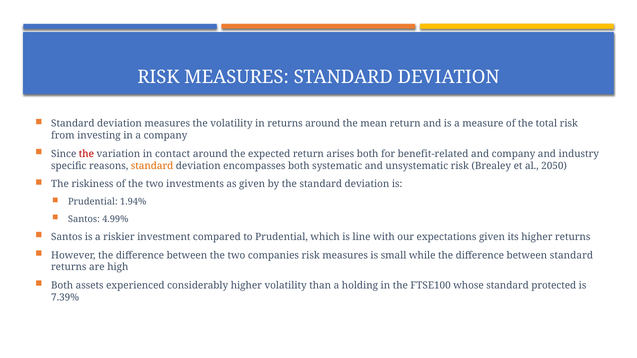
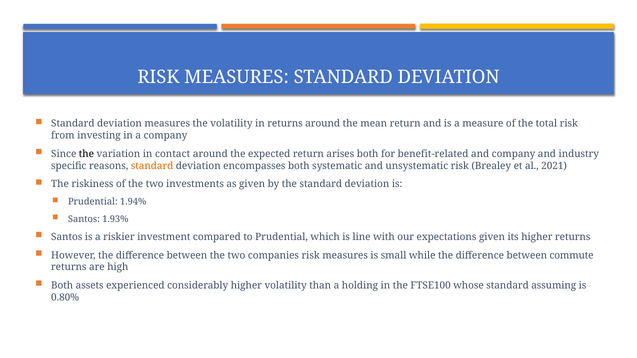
the colour: red -> black (86, 154)
2050: 2050 -> 2021 (554, 166)
4.99%: 4.99% -> 1.93% (115, 219)
between standard: standard -> commute (572, 255)
protected: protected -> assuming (554, 286)
7.39%: 7.39% -> 0.80% (65, 298)
